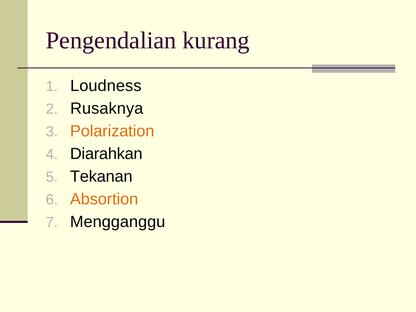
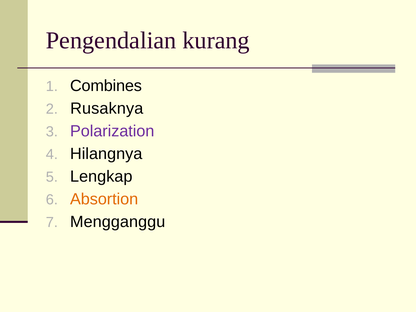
Loudness: Loudness -> Combines (106, 86)
Polarization colour: orange -> purple (112, 131)
Diarahkan: Diarahkan -> Hilangnya (106, 154)
Tekanan: Tekanan -> Lengkap (101, 176)
